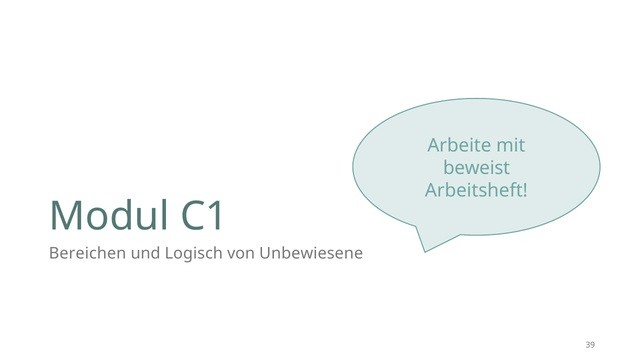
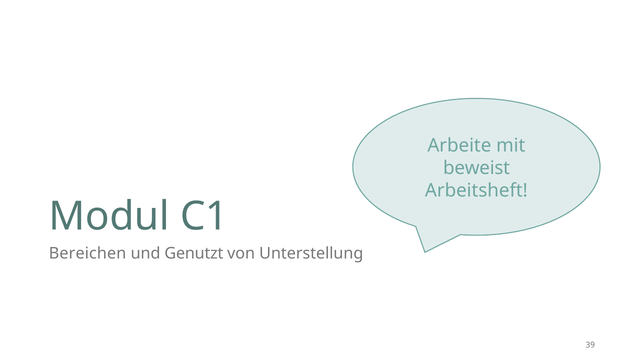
Logisch: Logisch -> Genutzt (194, 253)
Unbewiesene: Unbewiesene -> Unterstellung (311, 253)
